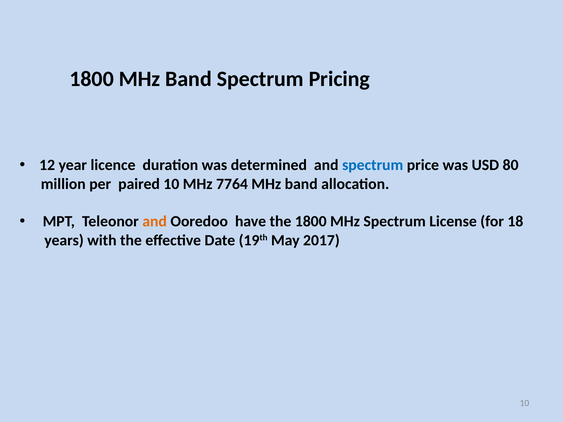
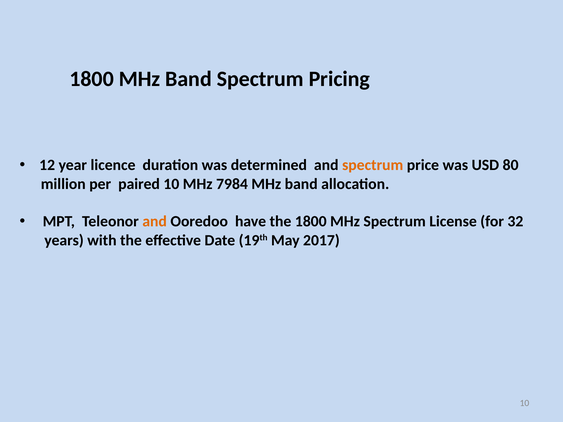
spectrum colour: blue -> orange (373, 165)
7764: 7764 -> 7984 (232, 184)
18: 18 -> 32 (515, 222)
